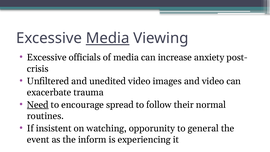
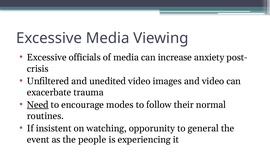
Media underline: present -> none (108, 38)
spread: spread -> modes (120, 105)
inform: inform -> people (92, 140)
